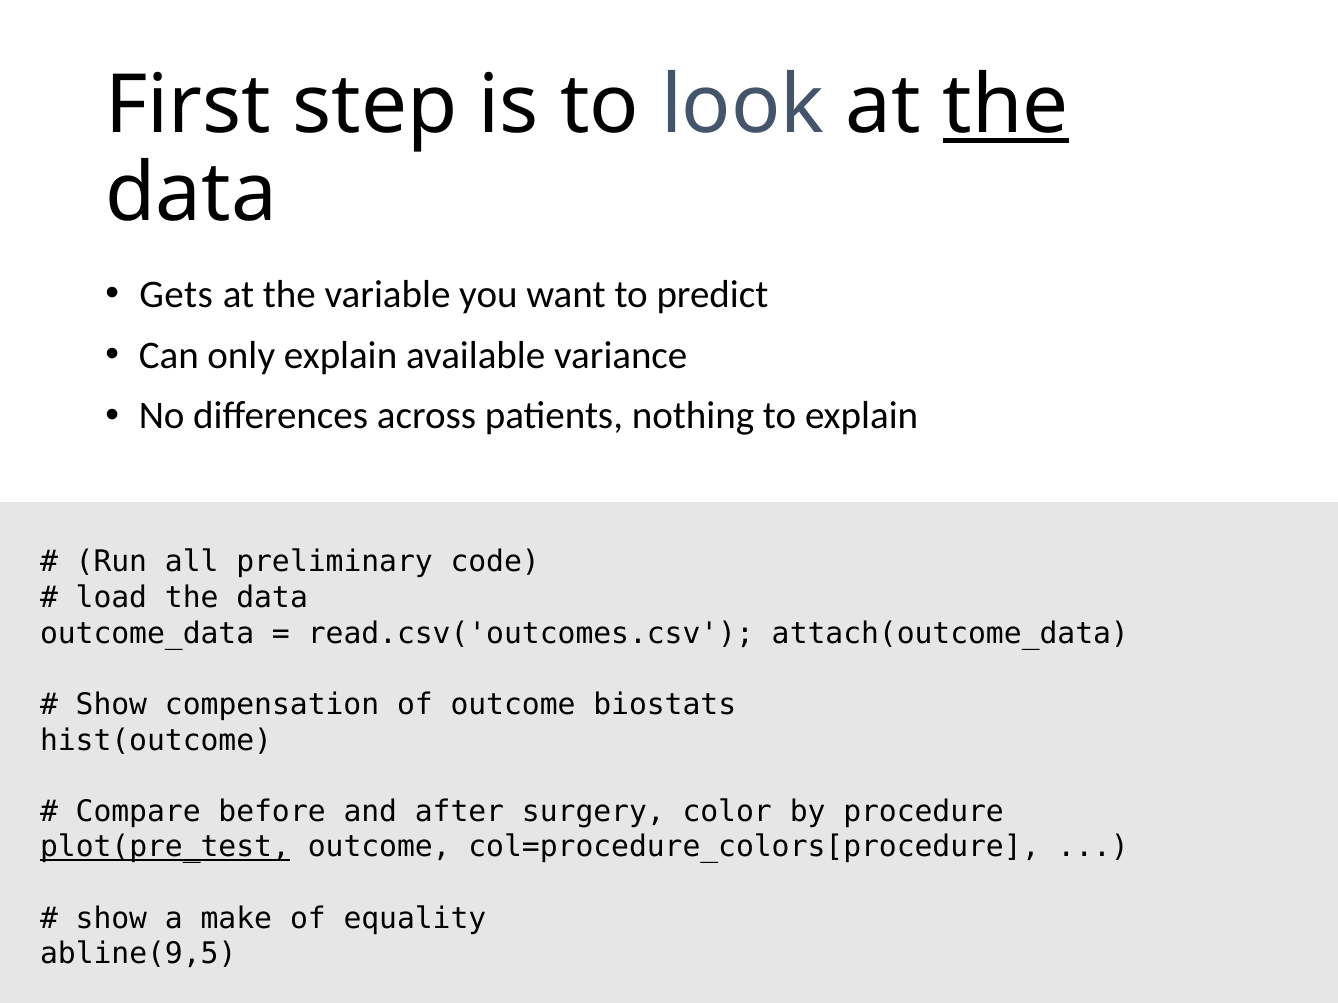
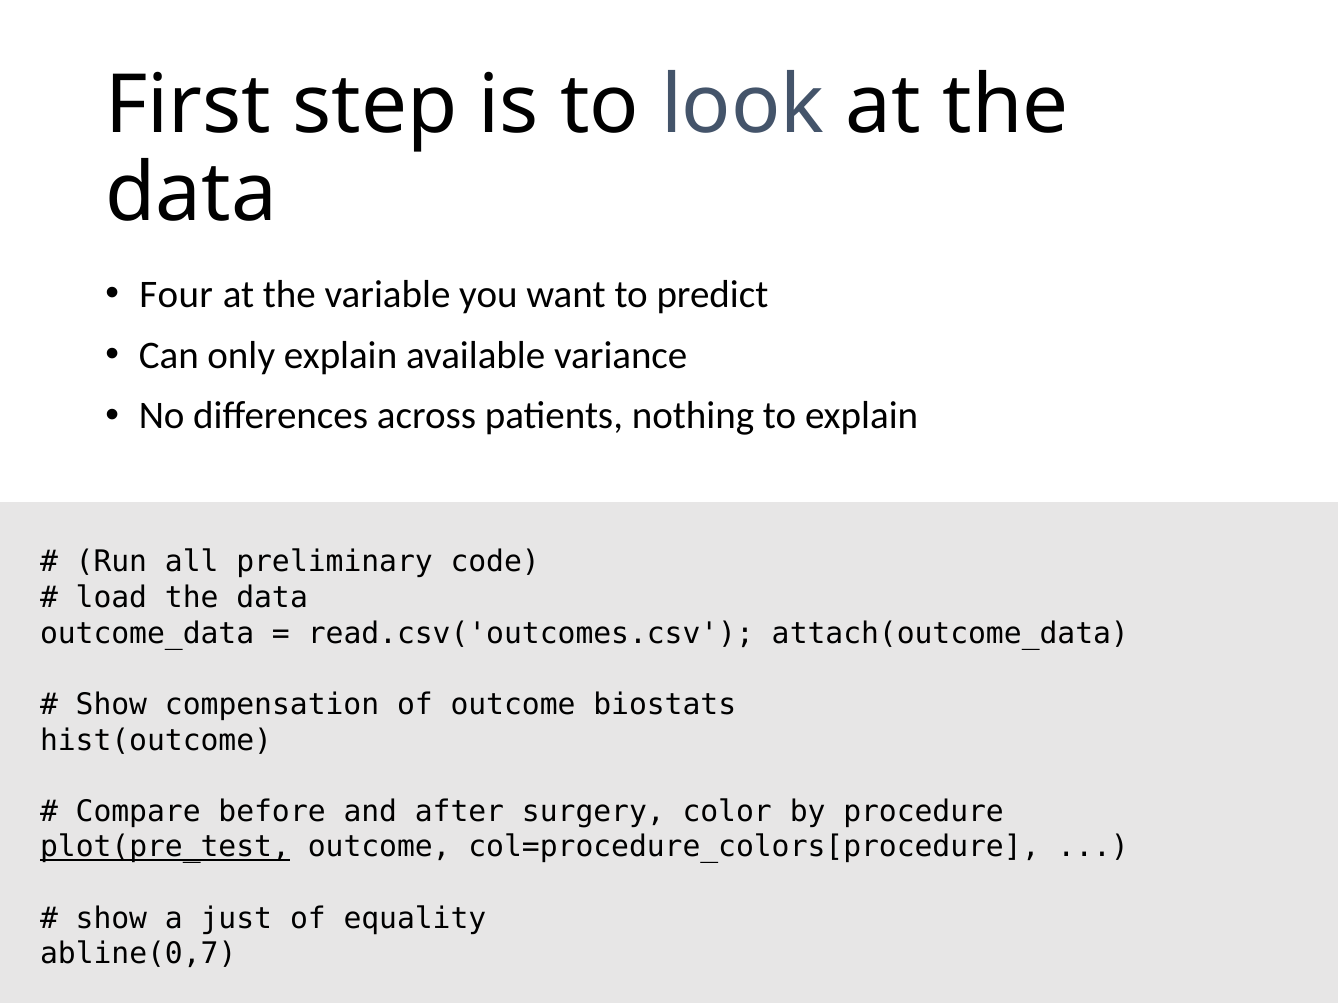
the underline: present -> none (1006, 106)
Gets: Gets -> Four (176, 295)
make: make -> just (236, 919)
abline(9,5: abline(9,5 -> abline(0,7 (138, 955)
